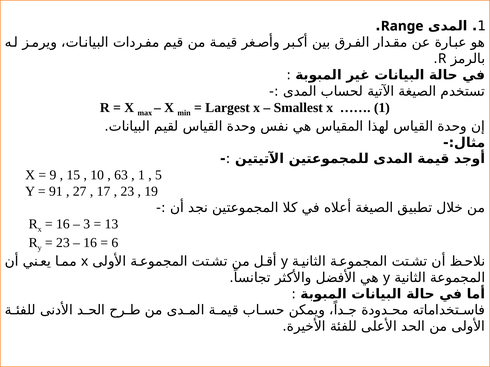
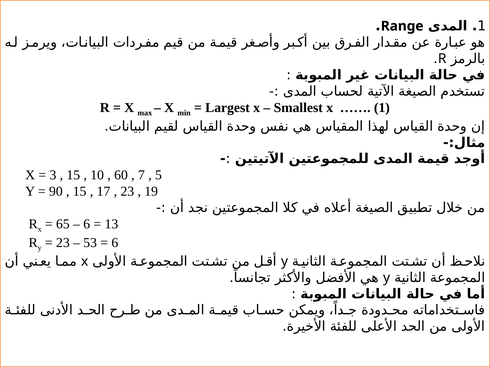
9: 9 -> 3 (53, 175)
63: 63 -> 60 (121, 175)
1: 1 -> 7 (141, 175)
91: 91 -> 90 (56, 192)
27: 27 -> 15 (80, 192)
16: 16 -> 65 (63, 224)
3: 3 -> 6 (87, 224)
16: 16 -> 53 (90, 243)
